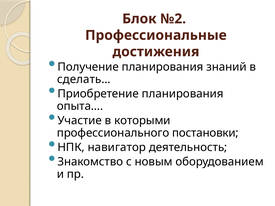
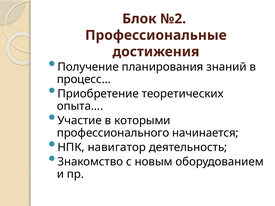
сделать…: сделать… -> процесс… (84, 79)
Приобретение планирования: планирования -> теоретических (183, 94)
постановки: постановки -> начинается (205, 133)
